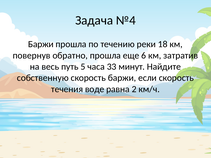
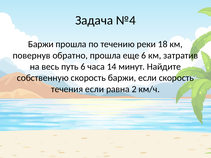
путь 5: 5 -> 6 (83, 67)
33: 33 -> 14 (112, 67)
течения воде: воде -> если (95, 89)
